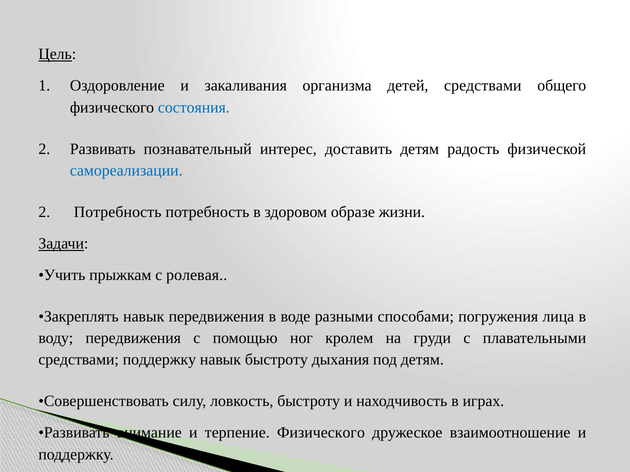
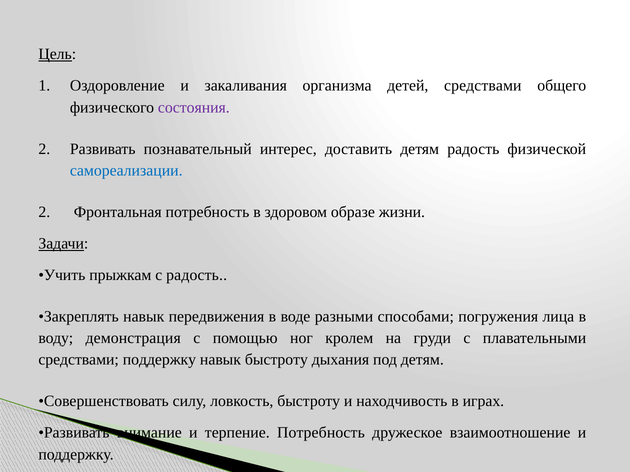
состояния colour: blue -> purple (194, 108)
2 Потребность: Потребность -> Фронтальная (118, 212)
с ролевая: ролевая -> радость (197, 275)
воду передвижения: передвижения -> демонстрация (133, 338)
терпение Физического: Физического -> Потребность (321, 433)
